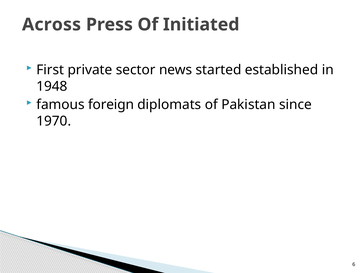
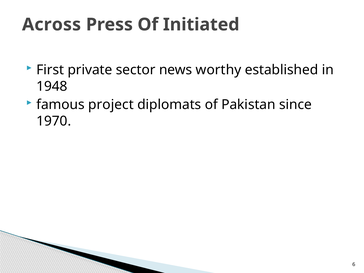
started: started -> worthy (218, 70)
foreign: foreign -> project (111, 105)
